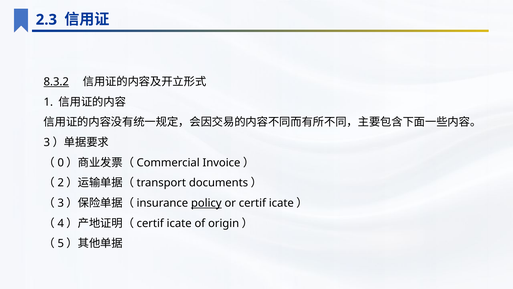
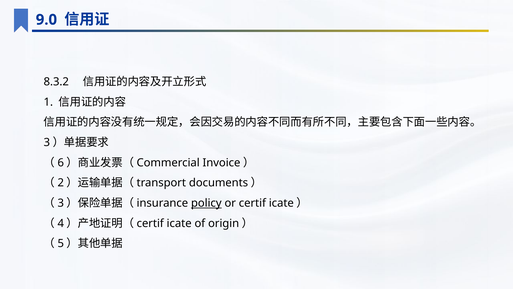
2.3: 2.3 -> 9.0 (46, 20)
8.3.2 underline: present -> none (56, 82)
0: 0 -> 6 (61, 162)
